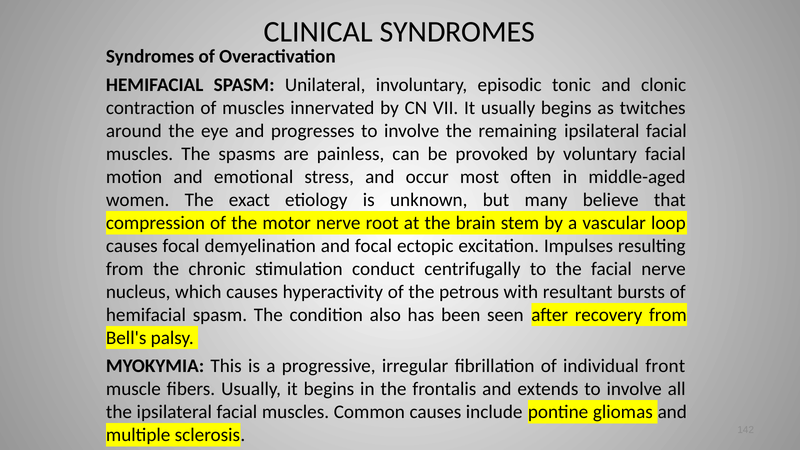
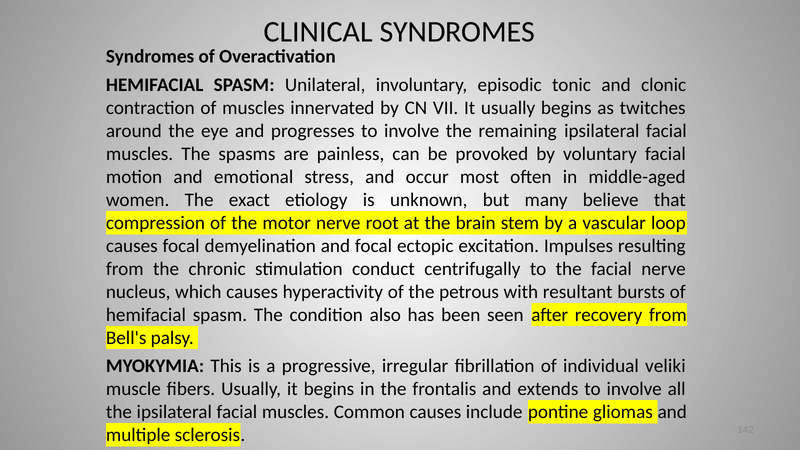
front: front -> veliki (665, 366)
